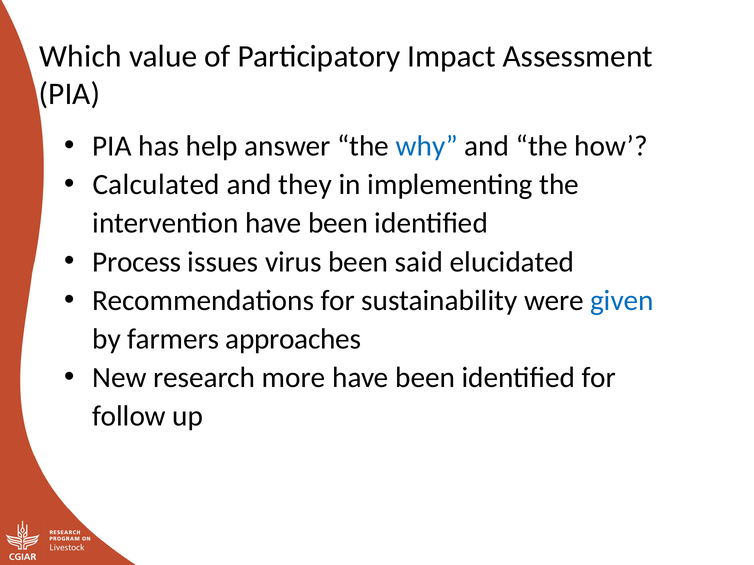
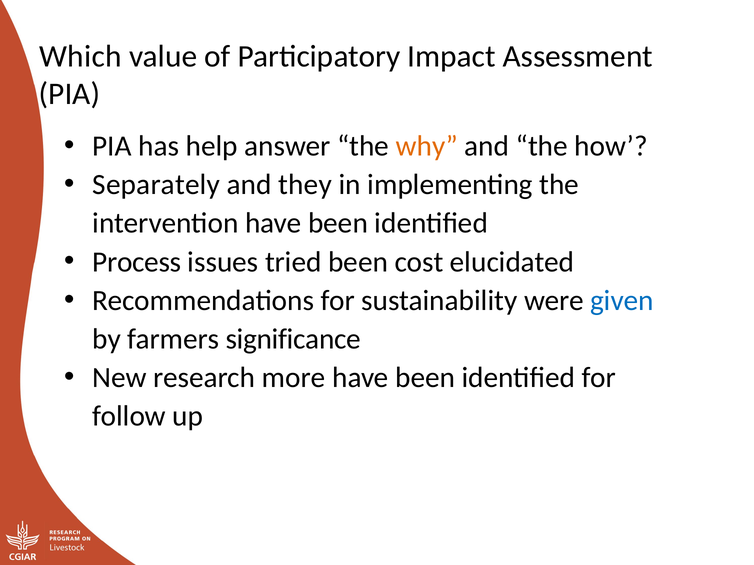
why colour: blue -> orange (427, 146)
Calculated: Calculated -> Separately (156, 185)
virus: virus -> tried (293, 262)
said: said -> cost (419, 262)
approaches: approaches -> significance (293, 339)
